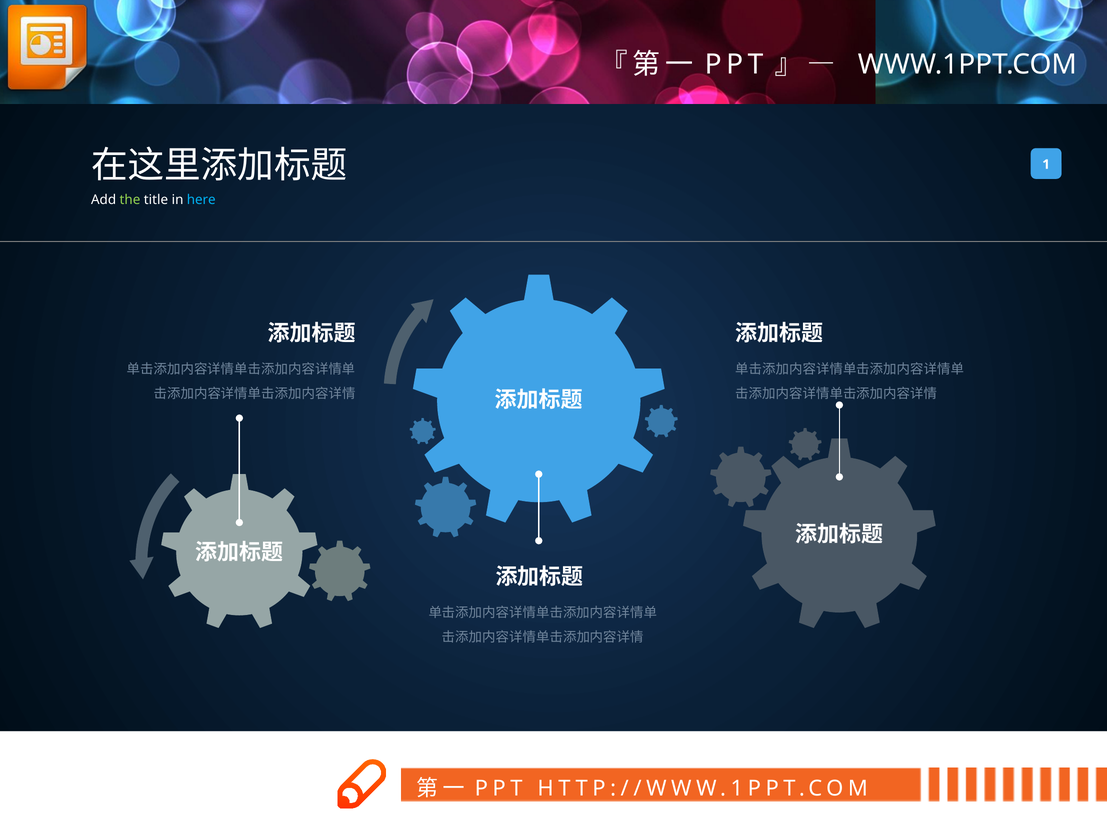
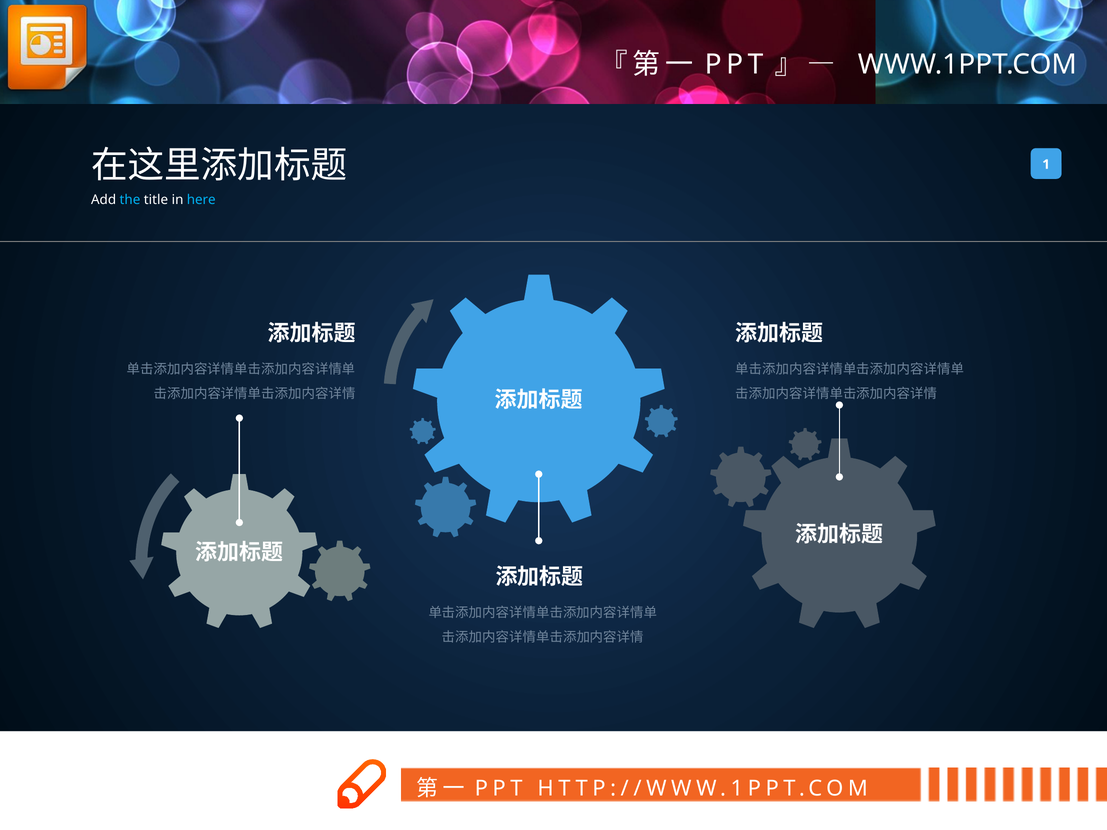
the colour: light green -> light blue (130, 200)
